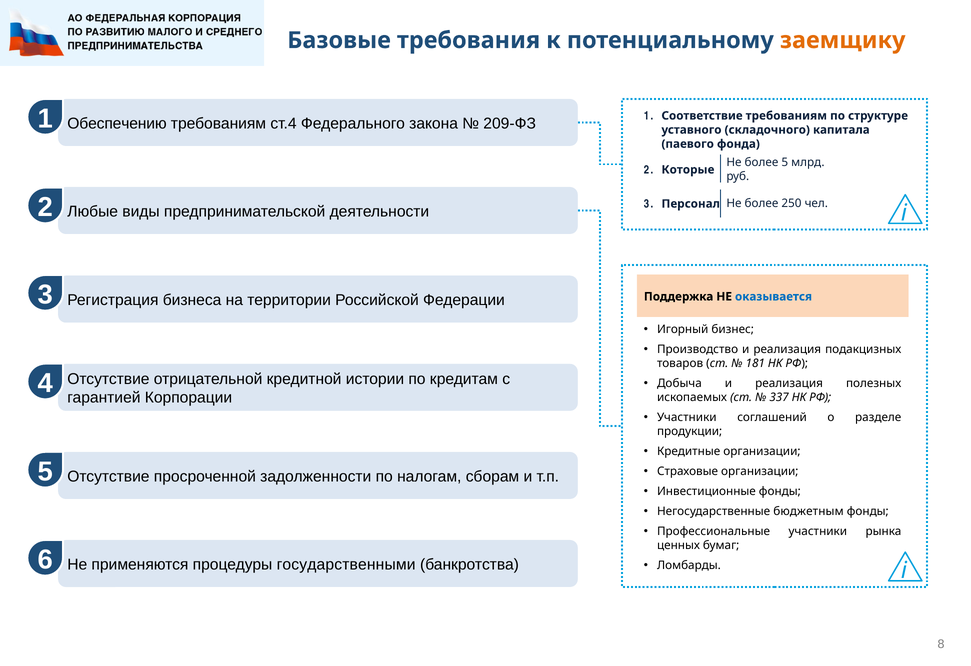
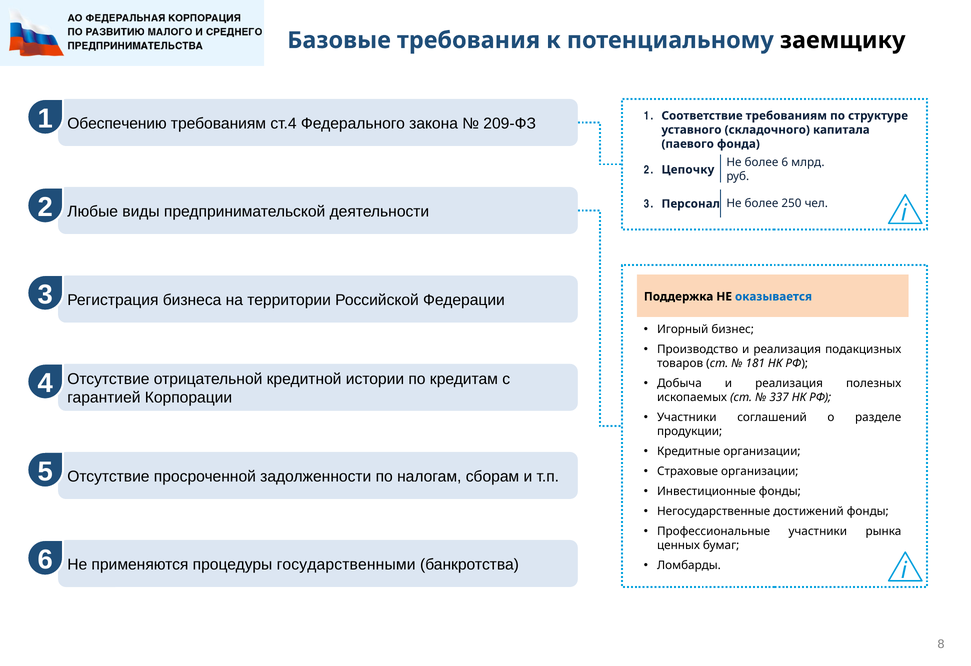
заемщику colour: orange -> black (843, 40)
более 5: 5 -> 6 (785, 162)
Которые: Которые -> Цепочку (688, 170)
бюджетным: бюджетным -> достижений (808, 511)
